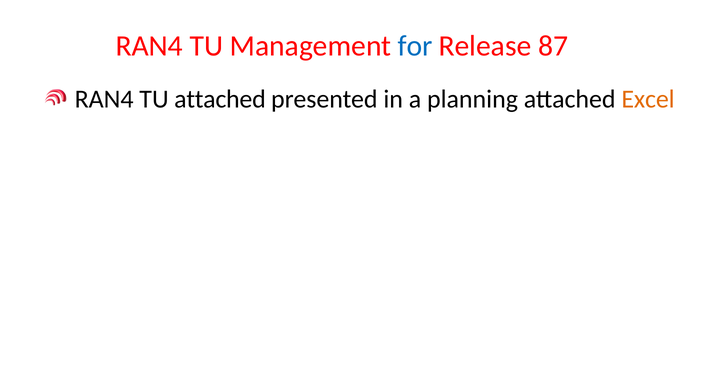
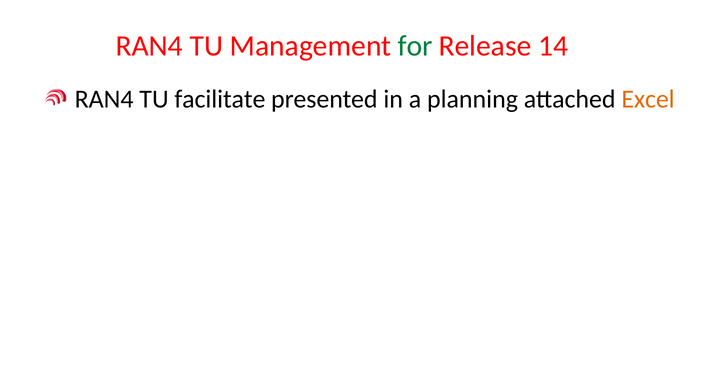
for colour: blue -> green (415, 46)
87: 87 -> 14 (553, 46)
TU attached: attached -> facilitate (220, 99)
